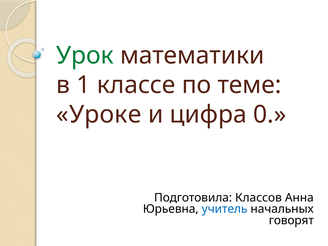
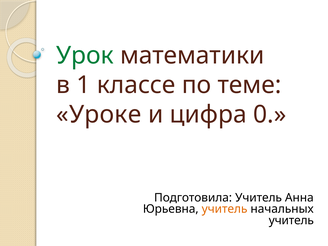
Подготовила Классов: Классов -> Учитель (259, 198)
учитель colour: blue -> orange (225, 209)
говорят: говорят -> учитель (291, 220)
